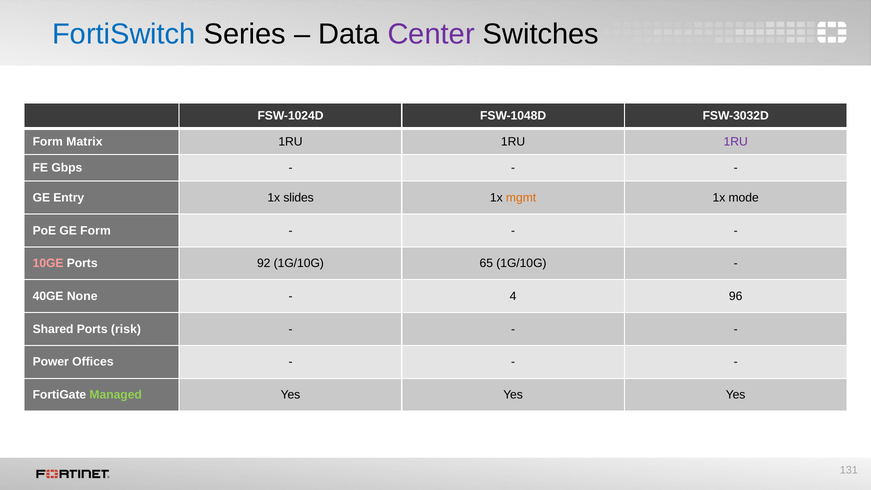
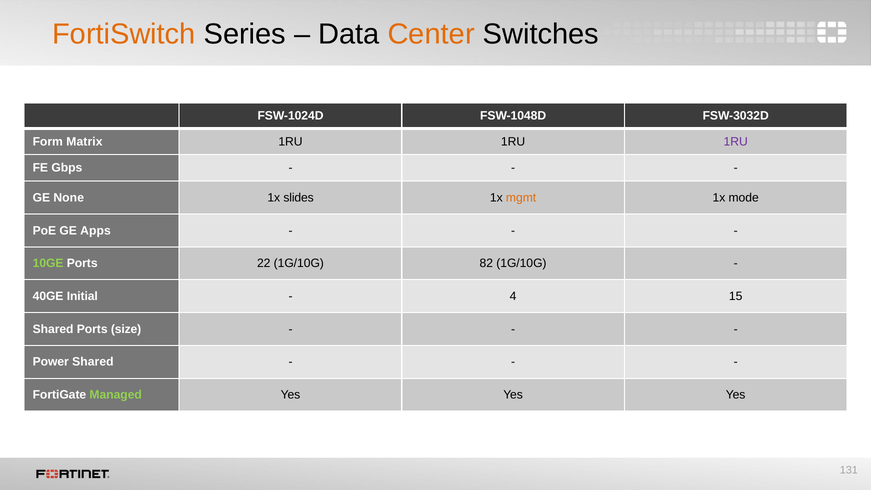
FortiSwitch colour: blue -> orange (124, 34)
Center colour: purple -> orange (431, 34)
Entry: Entry -> None (69, 198)
GE Form: Form -> Apps (96, 231)
10GE colour: pink -> light green (48, 263)
92: 92 -> 22 (264, 263)
65: 65 -> 82 (486, 263)
None: None -> Initial (82, 296)
96: 96 -> 15 (736, 296)
risk: risk -> size (126, 329)
Power Offices: Offices -> Shared (93, 362)
